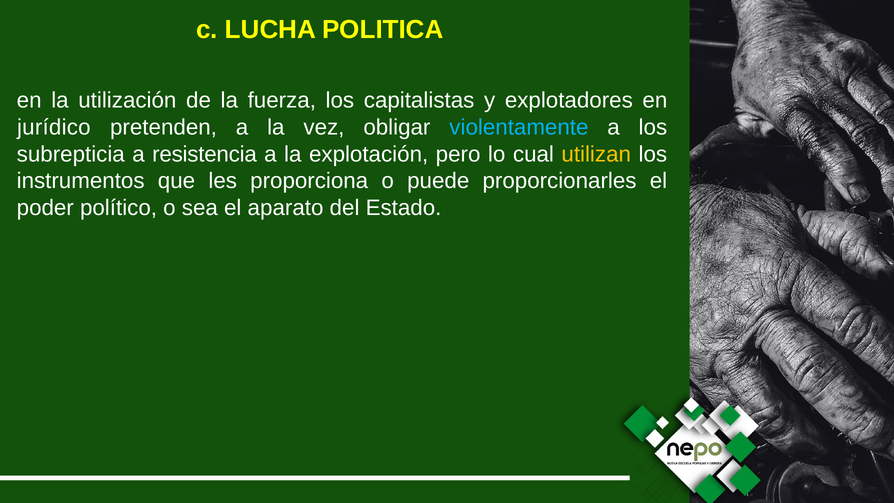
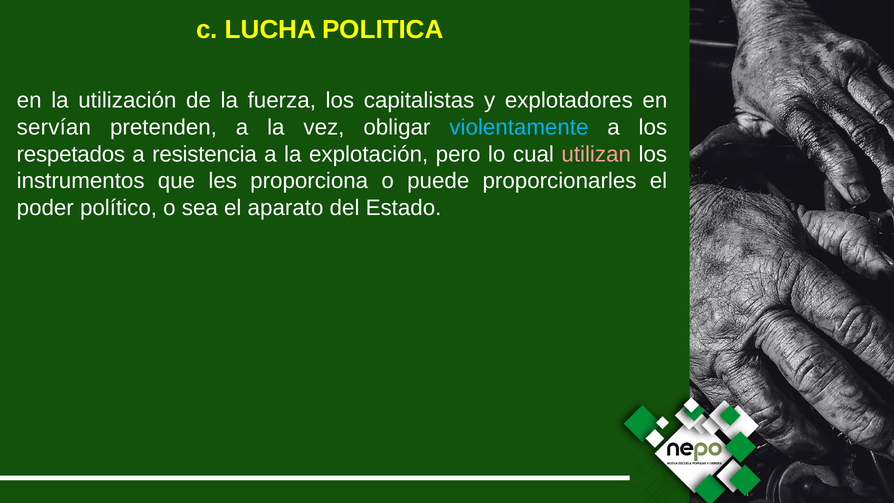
jurídico: jurídico -> servían (54, 127)
subrepticia: subrepticia -> respetados (71, 154)
utilizan colour: yellow -> pink (596, 154)
